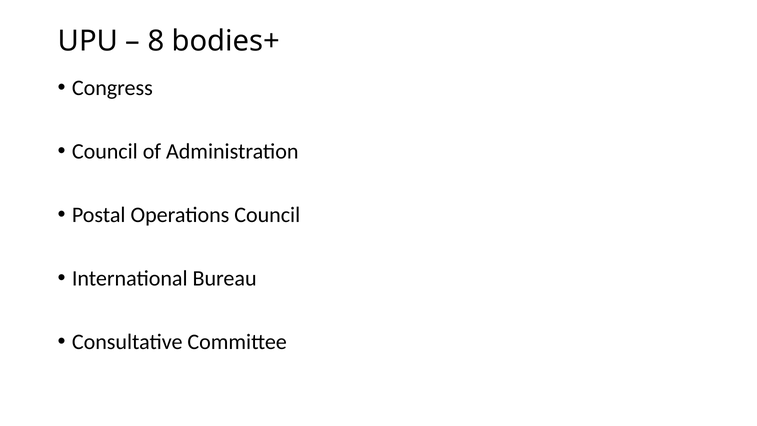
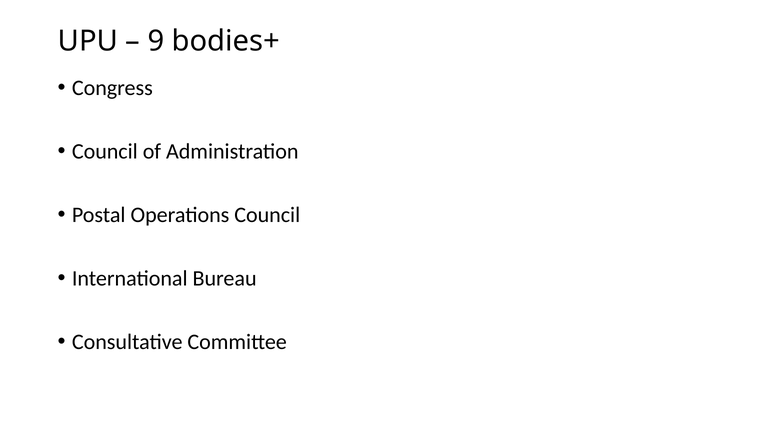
8: 8 -> 9 (156, 41)
